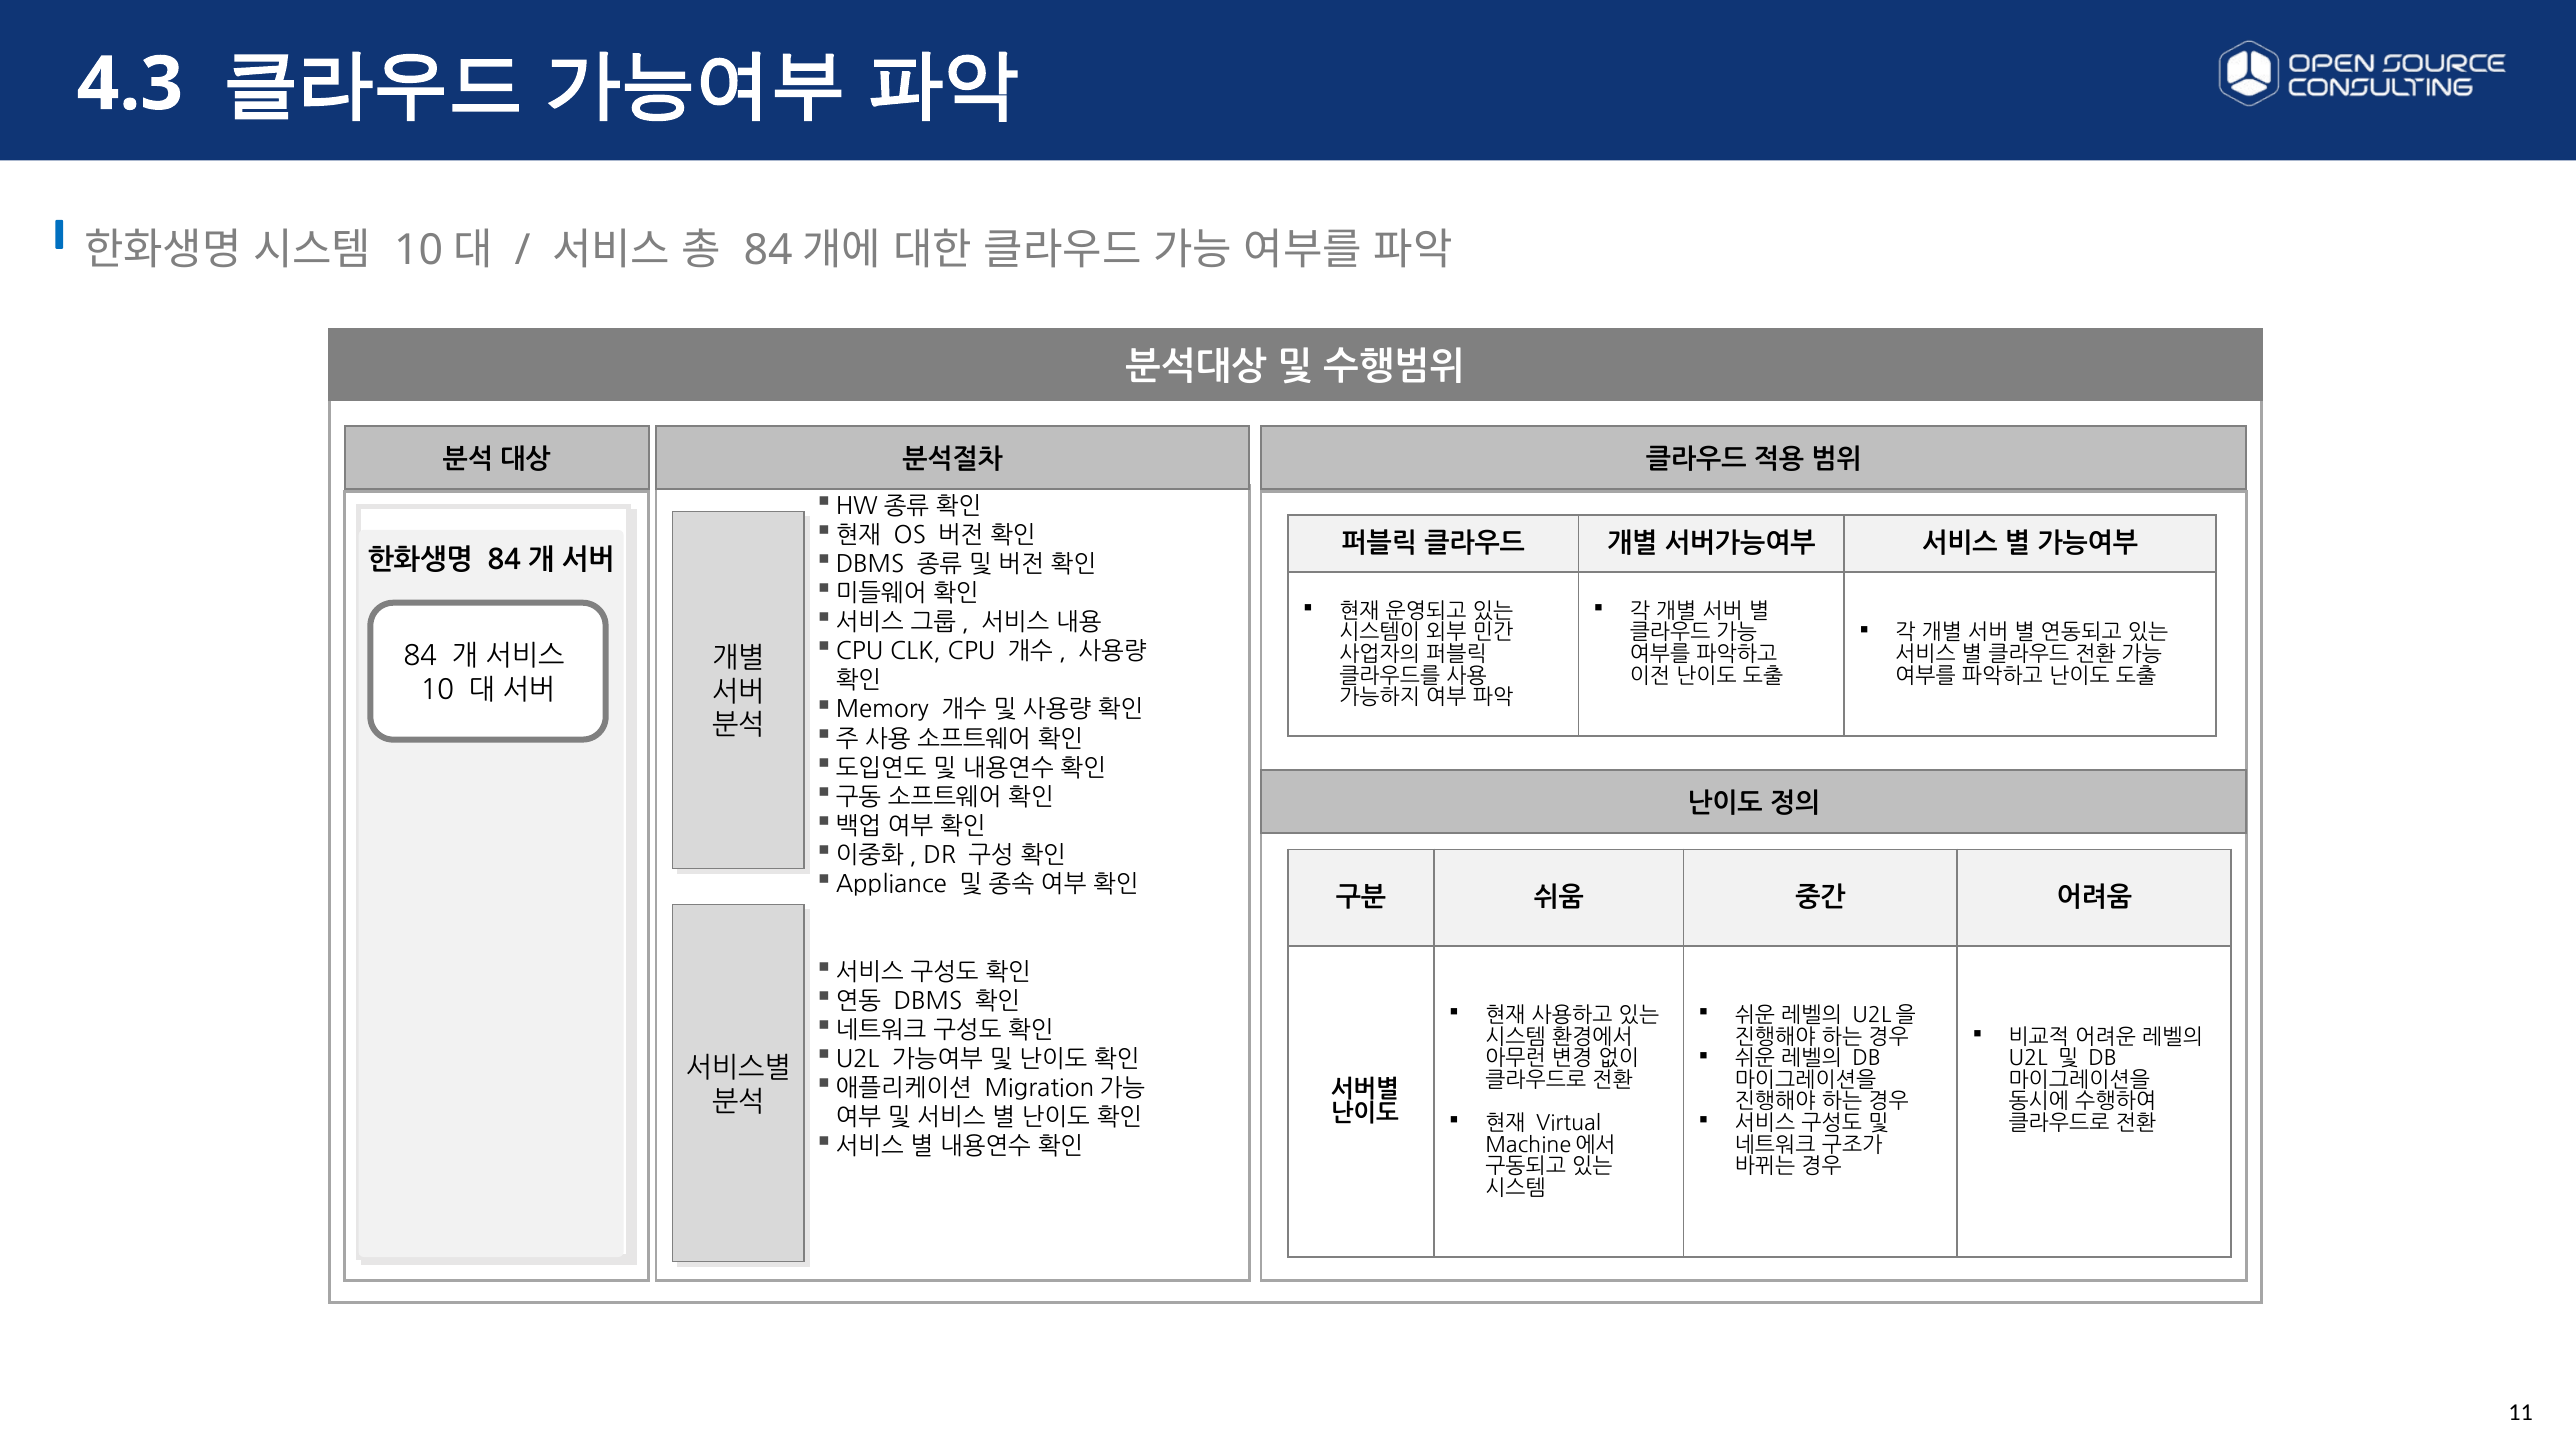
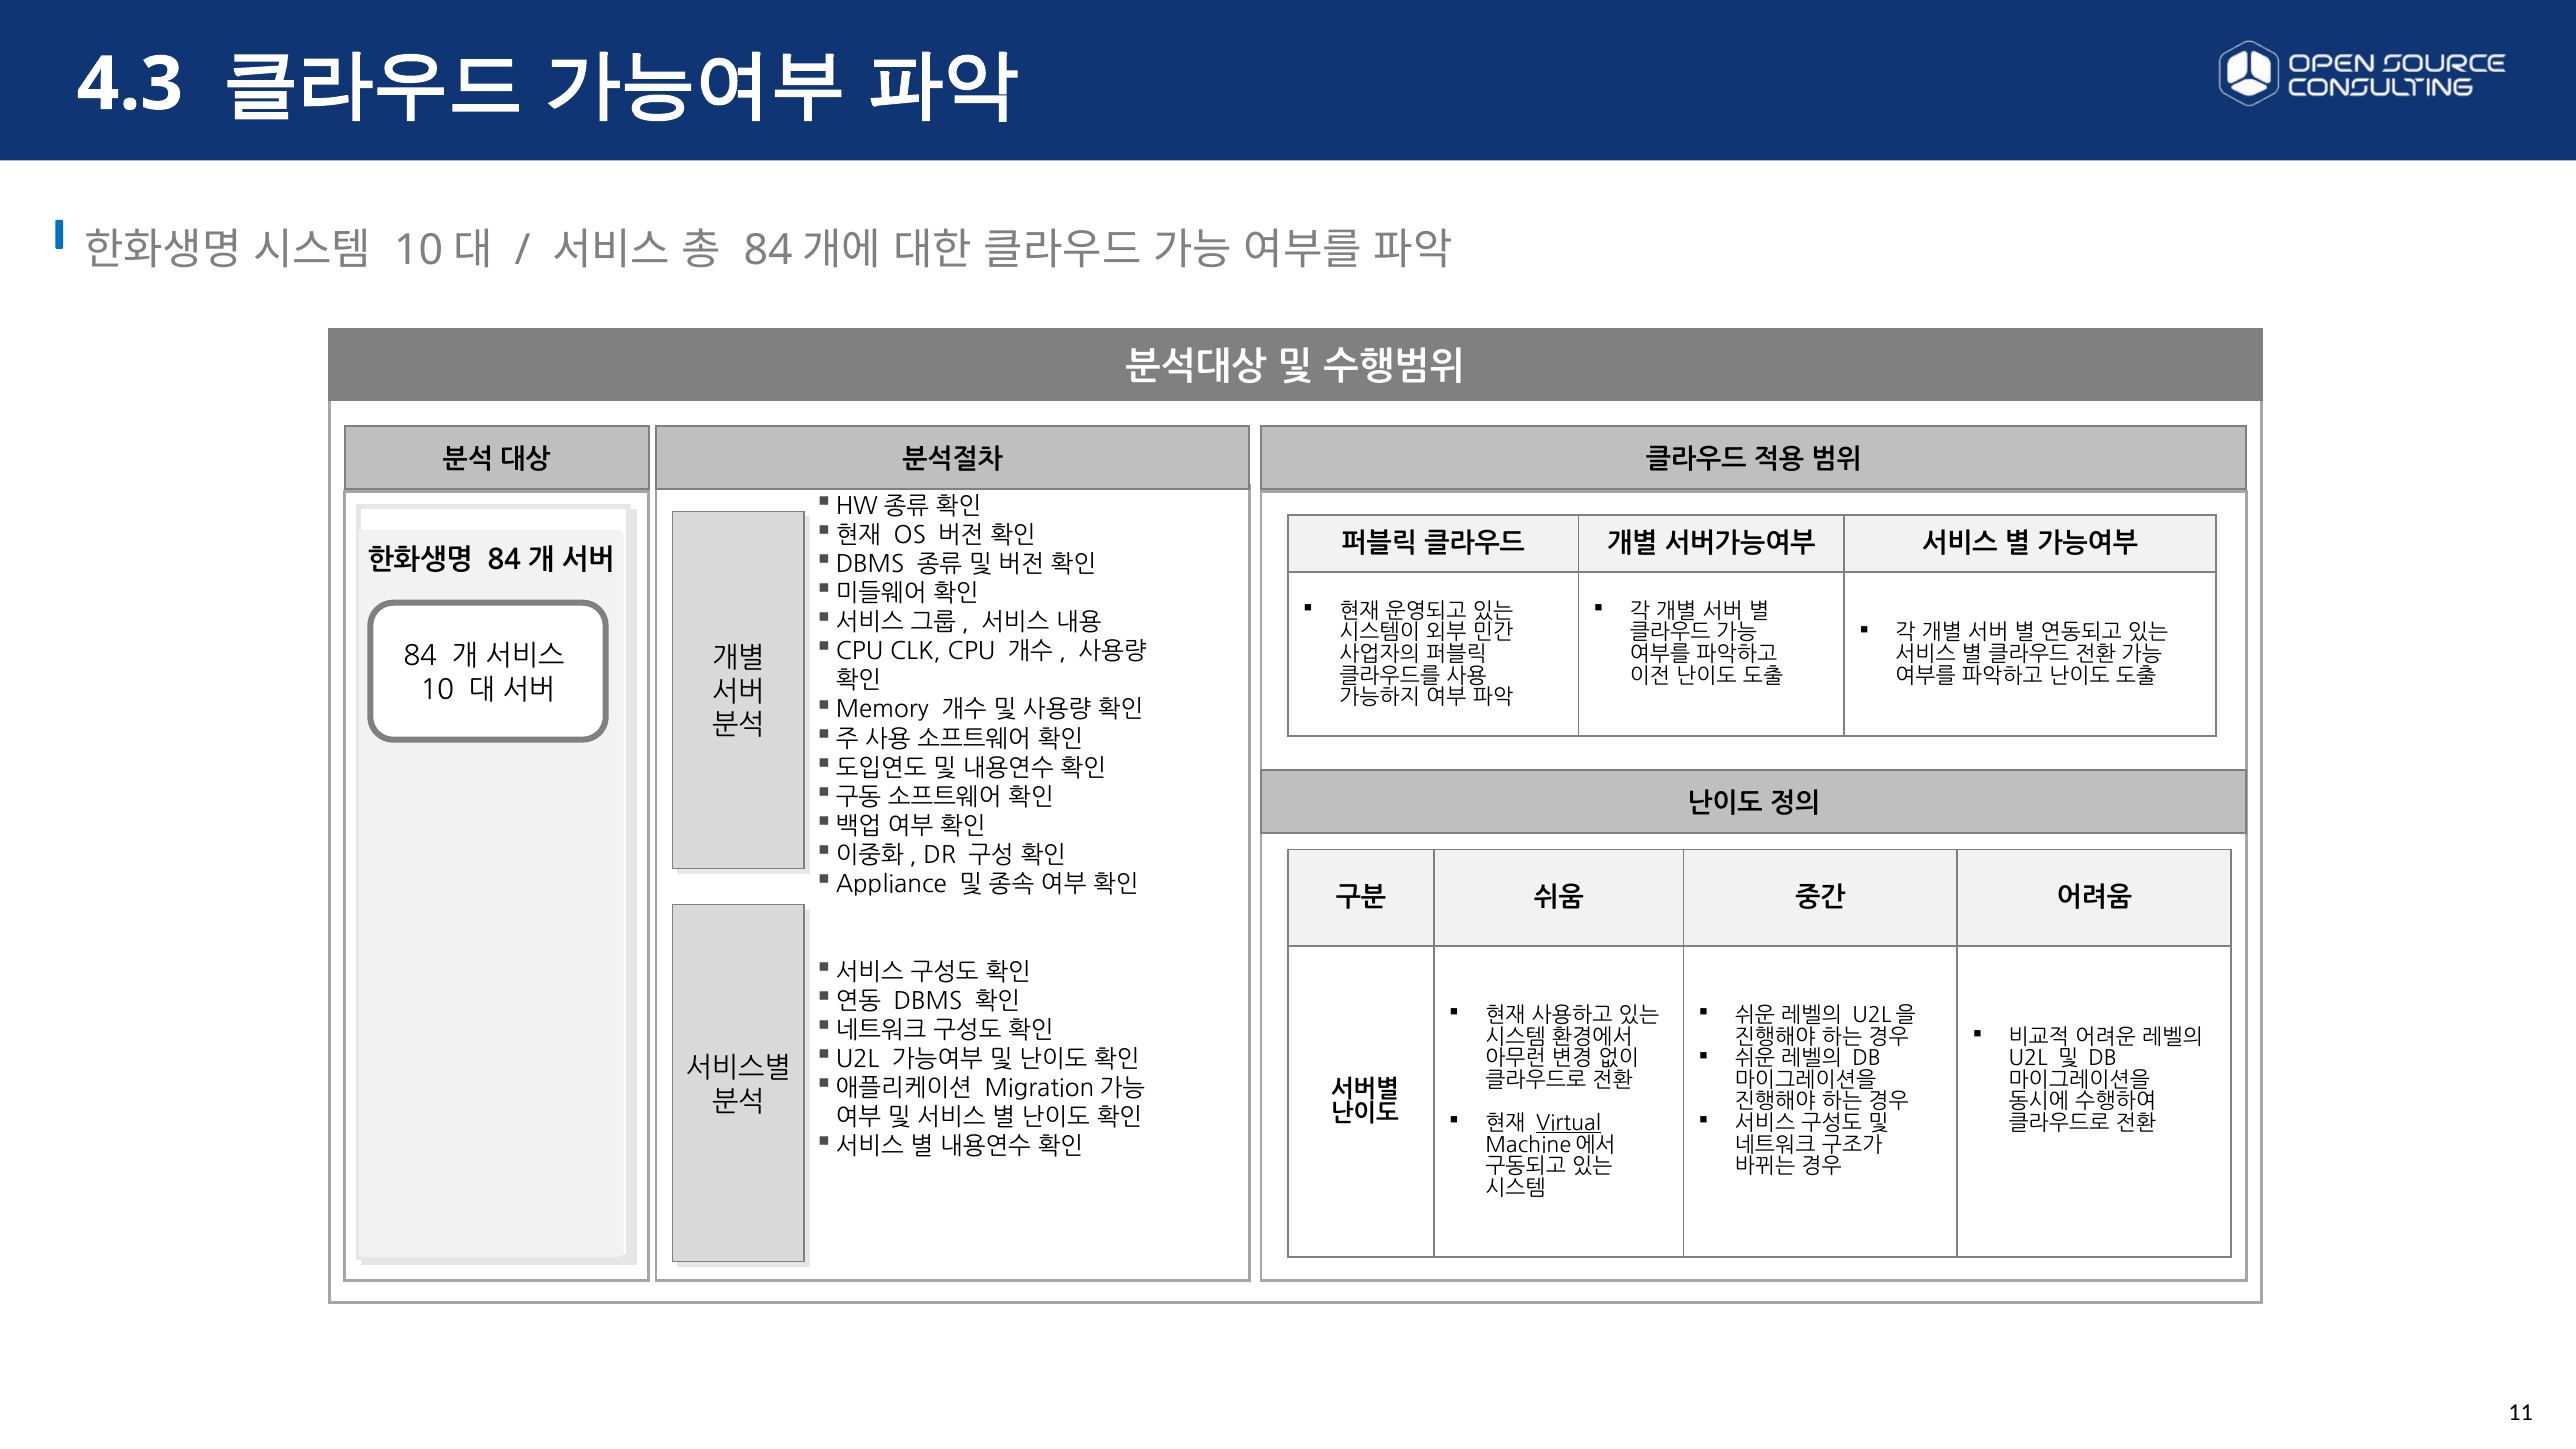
Virtual underline: none -> present (1568, 1123)
